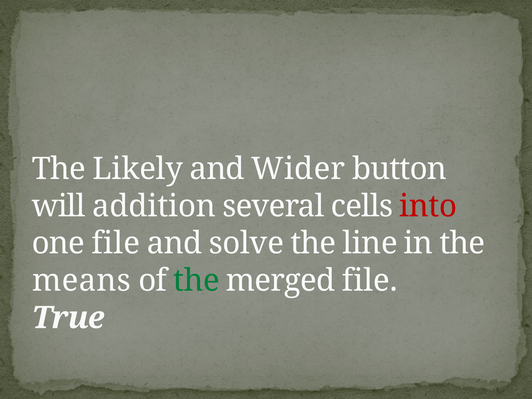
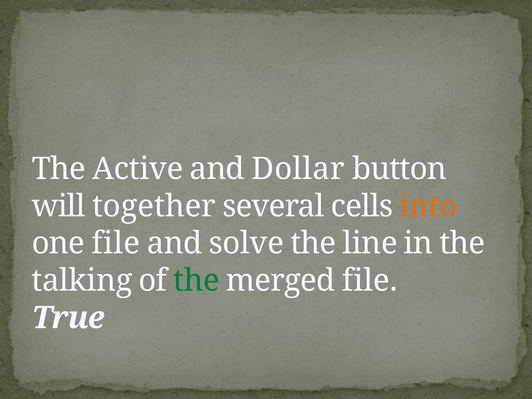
Likely: Likely -> Active (138, 169)
Wider: Wider -> Dollar (298, 169)
addition: addition -> together (154, 206)
into colour: red -> orange (428, 206)
means: means -> talking (82, 281)
